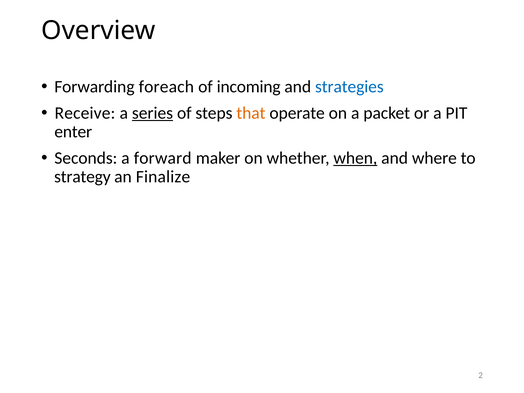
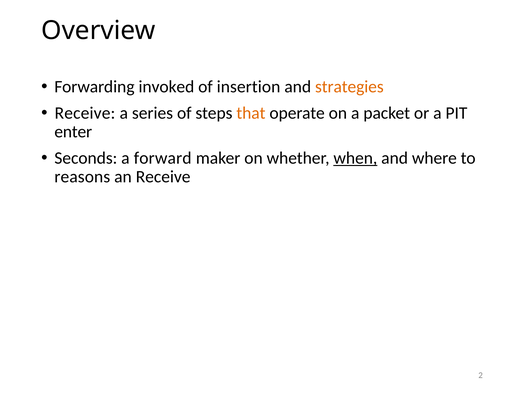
foreach: foreach -> invoked (166, 87)
incoming: incoming -> insertion (249, 87)
strategies colour: blue -> orange (349, 87)
series underline: present -> none (152, 113)
strategy: strategy -> reasons (82, 177)
an Finalize: Finalize -> Receive (163, 177)
